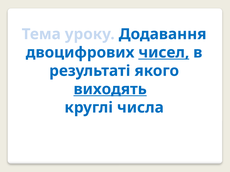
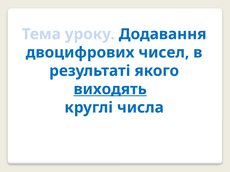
чисел underline: present -> none (164, 53)
